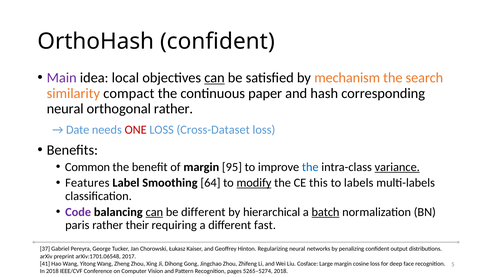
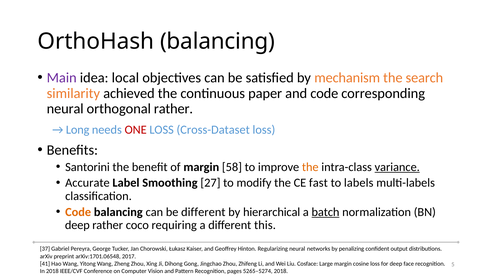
OrthoHash confident: confident -> balancing (218, 41)
can underline: present -> none (214, 78)
compact: compact -> achieved (129, 93)
and hash: hash -> code (324, 93)
Date: Date -> Long (78, 130)
Common: Common -> Santorini (87, 167)
95: 95 -> 58 (232, 167)
the colour: blue -> orange (310, 167)
Features: Features -> Accurate (87, 183)
64: 64 -> 27 (210, 183)
modify underline: present -> none (254, 183)
this: this -> fast (318, 183)
Code colour: purple -> orange (78, 212)
can underline: present -> none (154, 212)
paris: paris -> deep (77, 225)
their: their -> coco (137, 225)
fast: fast -> this (265, 225)
